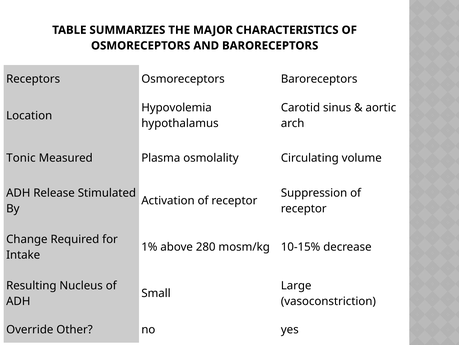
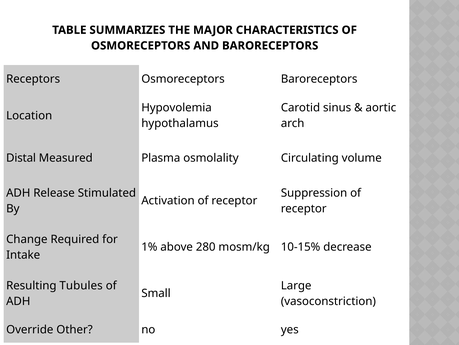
Tonic: Tonic -> Distal (21, 158)
Nucleus: Nucleus -> Tubules (81, 285)
